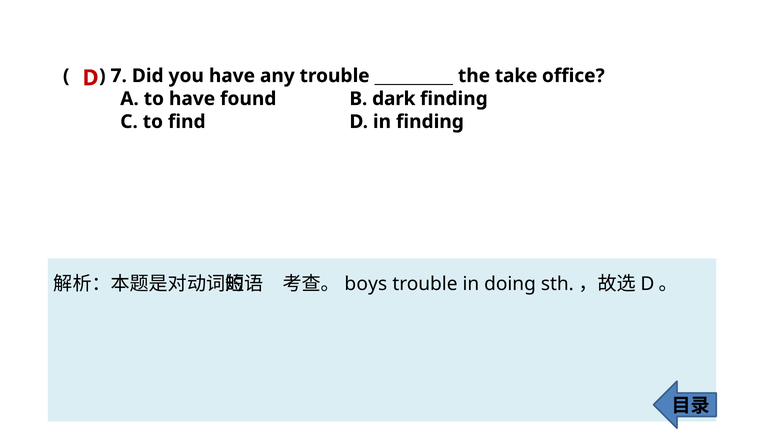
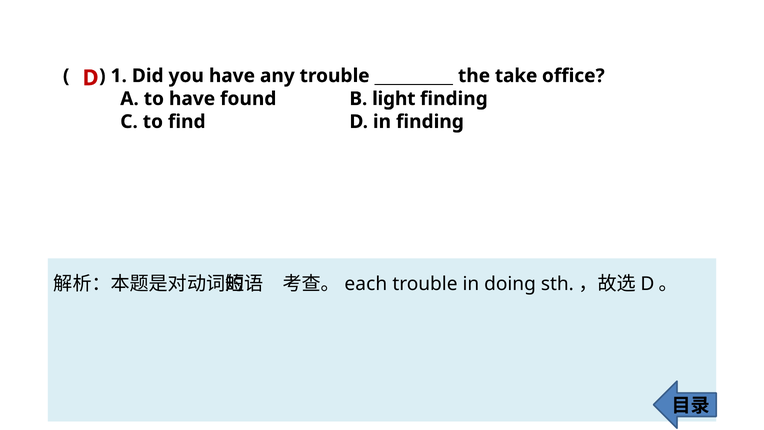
7: 7 -> 1 (119, 76)
dark: dark -> light (394, 99)
boys: boys -> each (366, 284)
